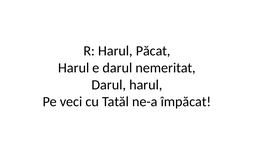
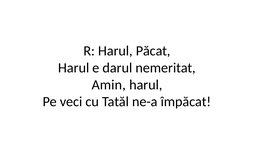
Darul: Darul -> Amin (109, 85)
